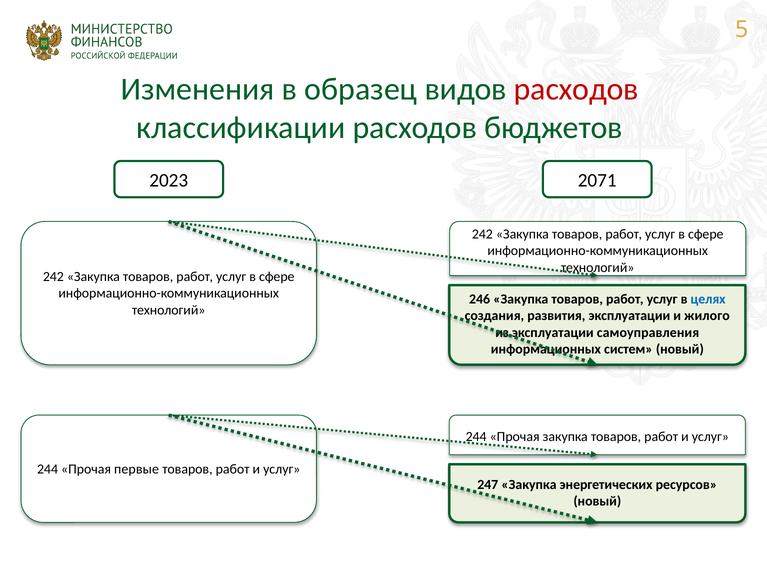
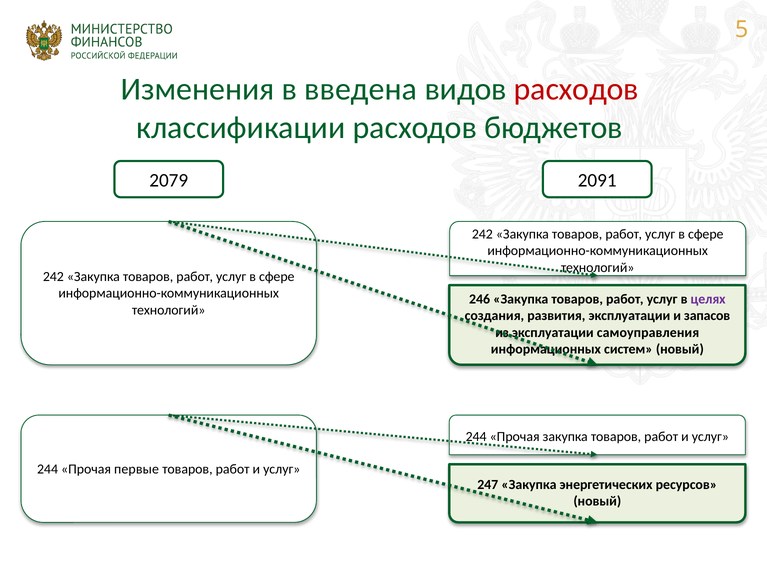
образец: образец -> введена (361, 89)
2023: 2023 -> 2079 (169, 180)
2071: 2071 -> 2091 (597, 180)
целях colour: blue -> purple (708, 299)
жилого: жилого -> запасов (707, 315)
